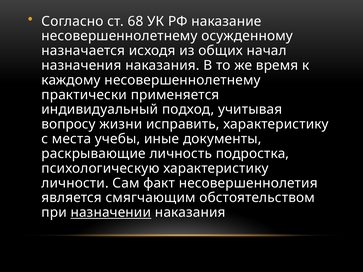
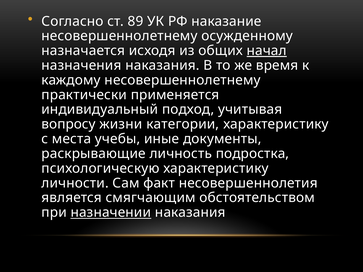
68: 68 -> 89 (135, 21)
начал underline: none -> present (267, 51)
исправить: исправить -> категории (183, 124)
